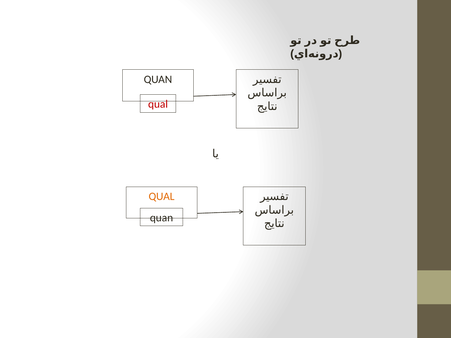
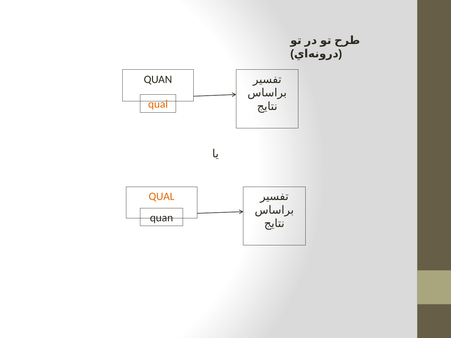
qual colour: red -> orange (158, 104)
